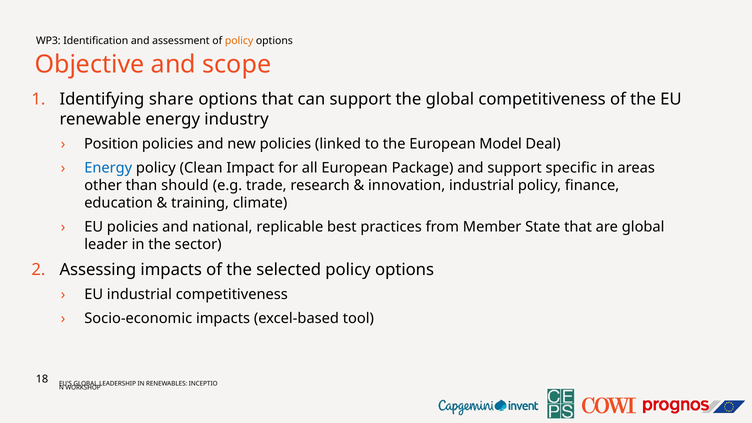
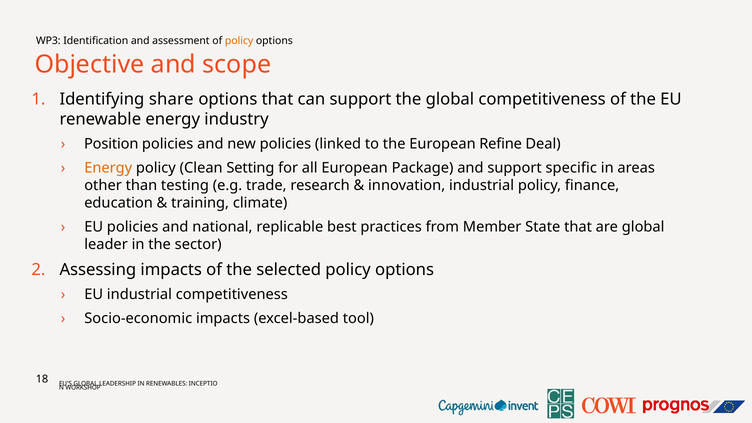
Model: Model -> Refine (501, 144)
Energy colour: blue -> orange (108, 168)
Impact: Impact -> Setting (250, 168)
should: should -> testing (185, 186)
